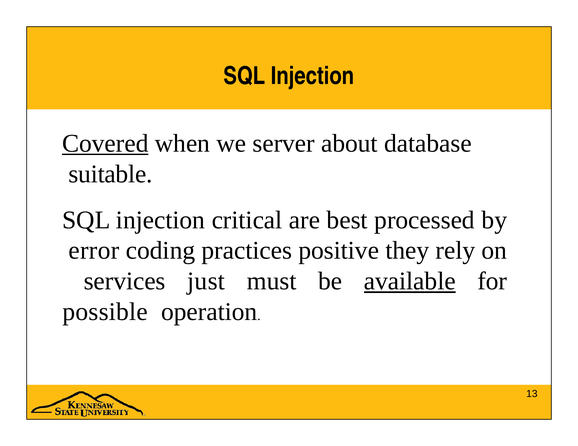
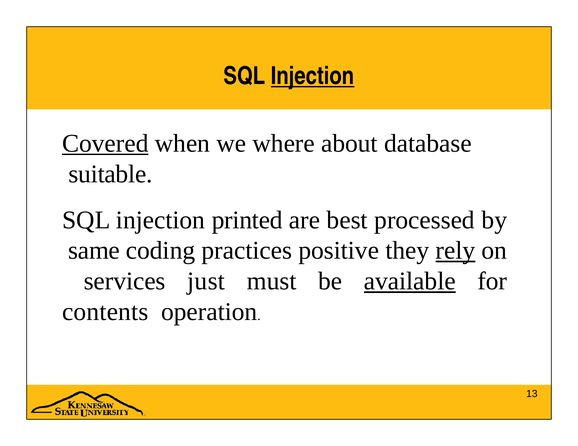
Injection underline: none -> present (313, 76)
server: server -> where (284, 144)
critical: critical -> printed (247, 220)
error: error -> same (94, 251)
rely underline: none -> present (455, 251)
possible: possible -> contents (105, 312)
